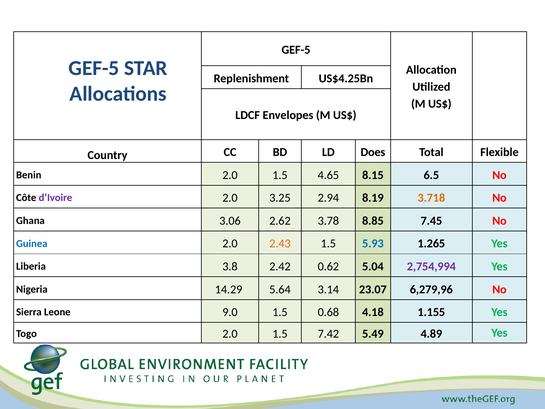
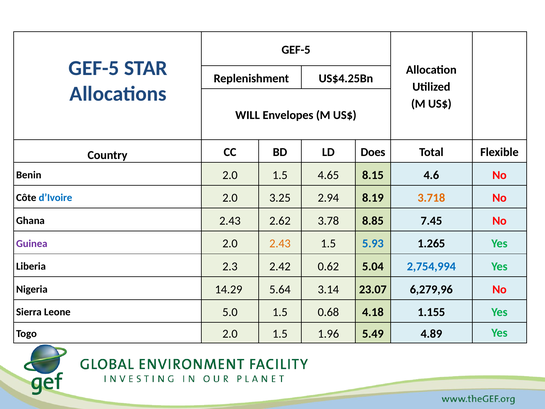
LDCF: LDCF -> WILL (248, 115)
6.5: 6.5 -> 4.6 (431, 175)
d’Ivoire colour: purple -> blue (55, 198)
Ghana 3.06: 3.06 -> 2.43 (230, 221)
Guinea colour: blue -> purple (32, 243)
3.8: 3.8 -> 2.3 (230, 266)
2,754,994 colour: purple -> blue (431, 266)
9.0: 9.0 -> 5.0 (230, 312)
7.42: 7.42 -> 1.96 (328, 334)
